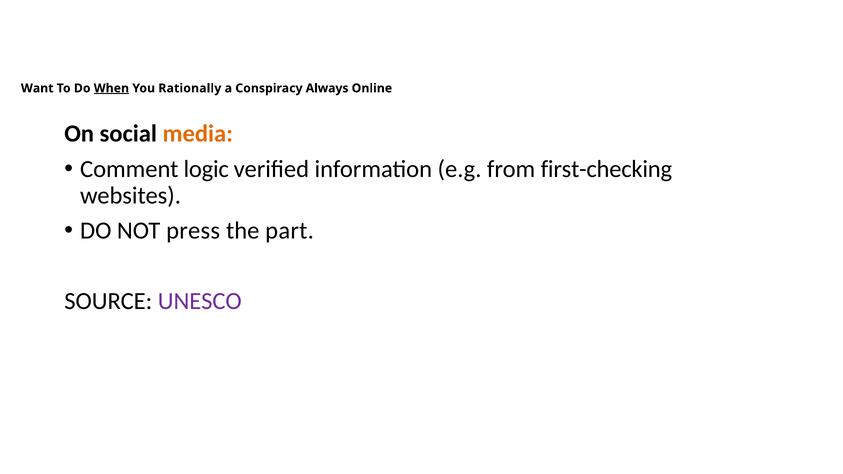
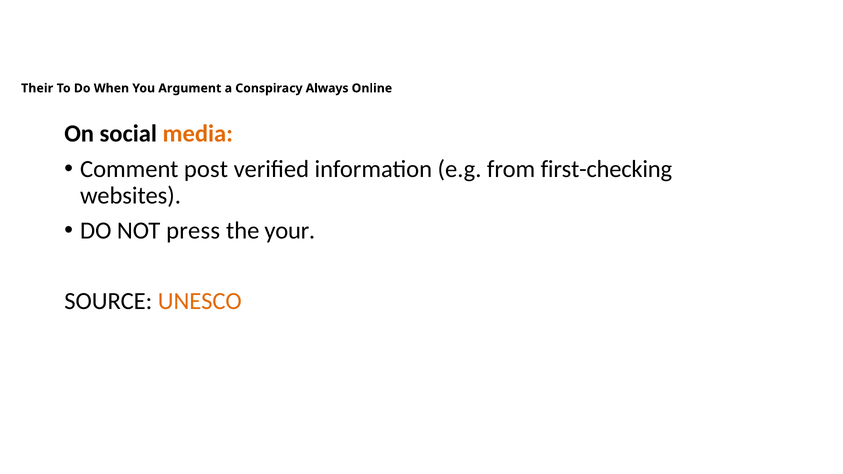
Want: Want -> Their (37, 88)
When underline: present -> none (111, 88)
Rationally: Rationally -> Argument (190, 88)
logic: logic -> post (206, 169)
part: part -> your (290, 231)
UNESCO colour: purple -> orange (200, 301)
